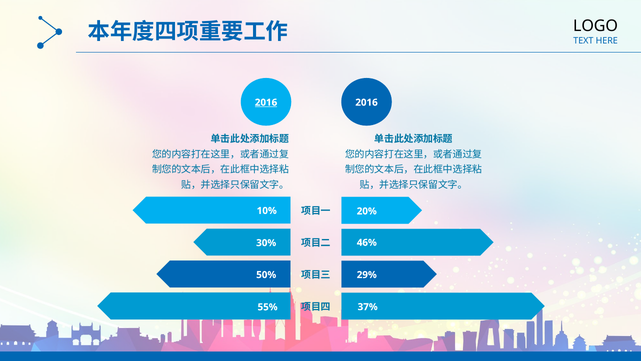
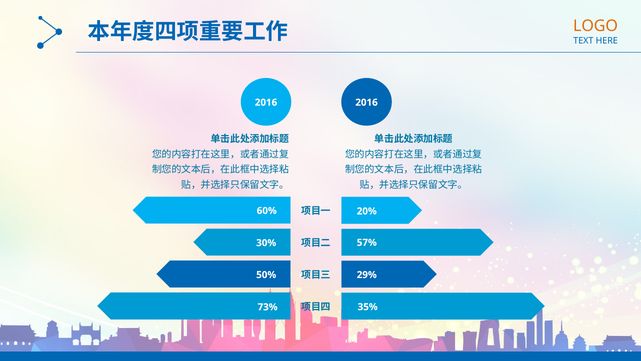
LOGO colour: black -> orange (596, 26)
2016 underline: present -> none (266, 102)
10%: 10% -> 60% (267, 210)
46%: 46% -> 57% (367, 242)
37%: 37% -> 35% (368, 307)
55%: 55% -> 73% (268, 307)
